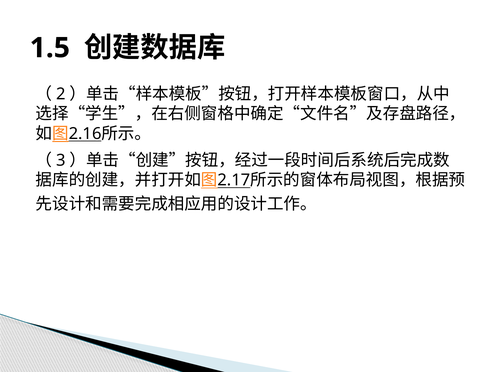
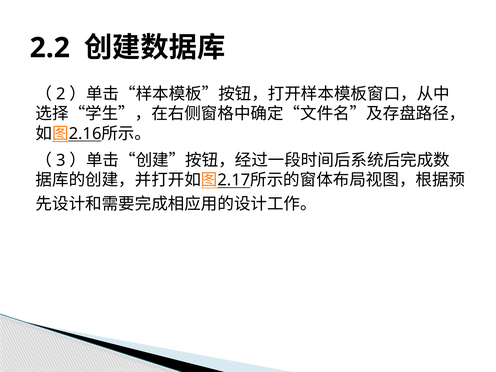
1.5: 1.5 -> 2.2 (50, 48)
